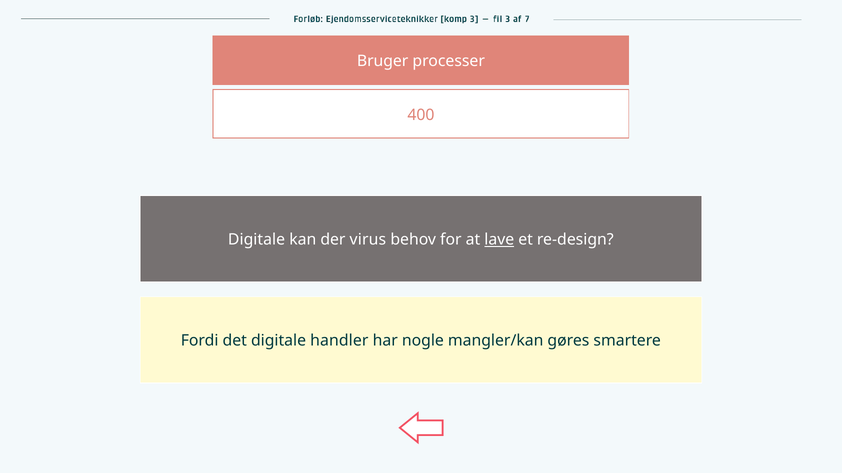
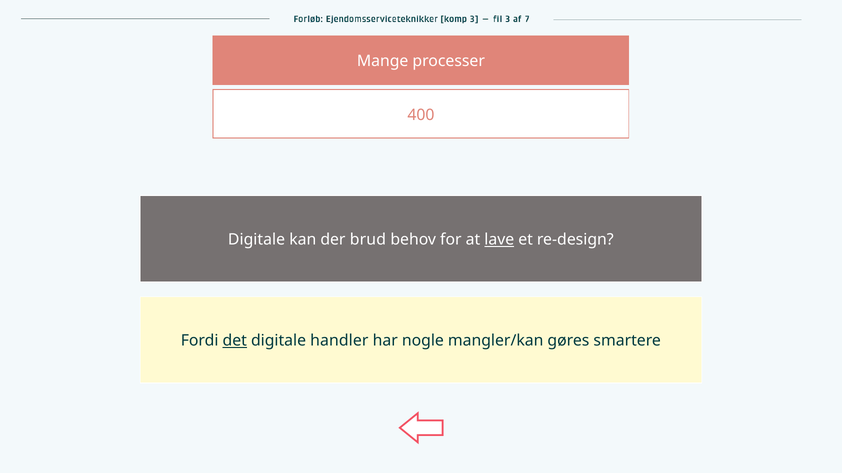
Bruger: Bruger -> Mange (383, 61)
virus: virus -> brud (368, 240)
det underline: none -> present (235, 341)
